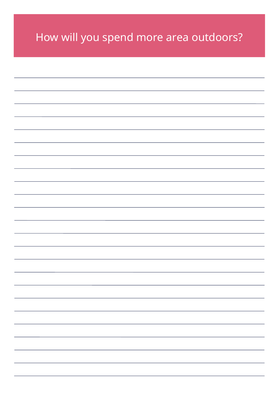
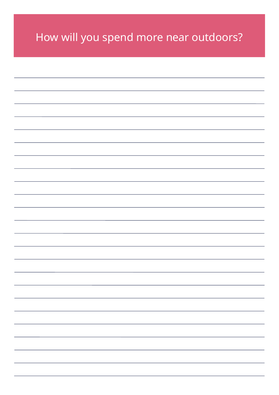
area: area -> near (177, 38)
